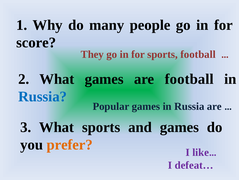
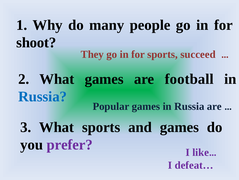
score: score -> shoot (36, 42)
sports football: football -> succeed (198, 54)
prefer colour: orange -> purple (70, 144)
